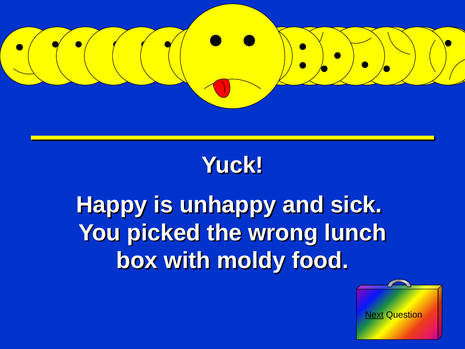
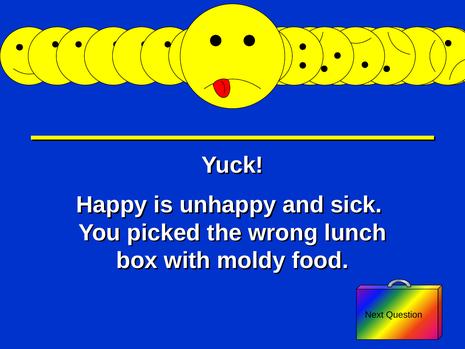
Next underline: present -> none (374, 314)
